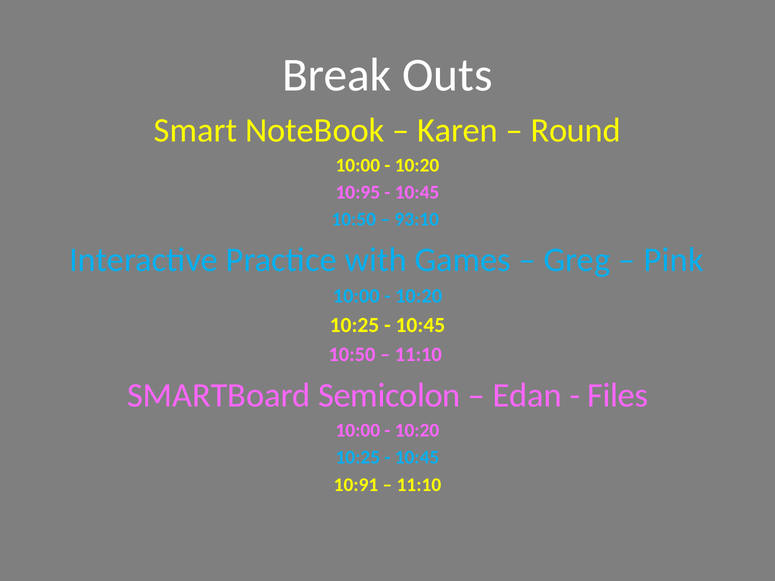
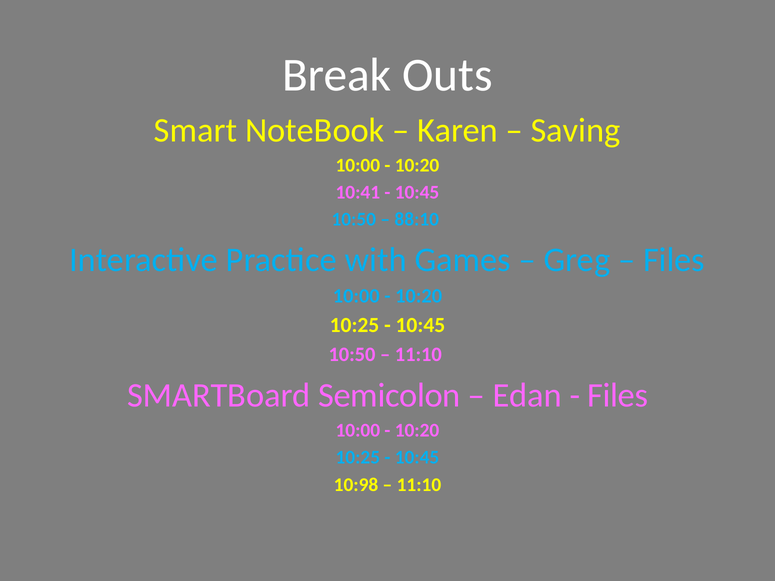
Round: Round -> Saving (576, 130)
10:95: 10:95 -> 10:41 (358, 193)
93:10: 93:10 -> 88:10 (417, 220)
Pink: Pink -> Files (674, 260)
10:91: 10:91 -> 10:98 (356, 485)
